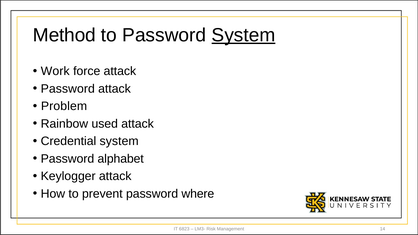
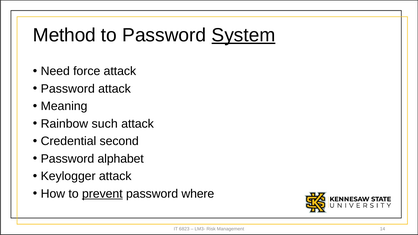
Work: Work -> Need (55, 71)
Problem: Problem -> Meaning (64, 106)
used: used -> such (105, 124)
Credential system: system -> second (119, 141)
prevent underline: none -> present (102, 194)
